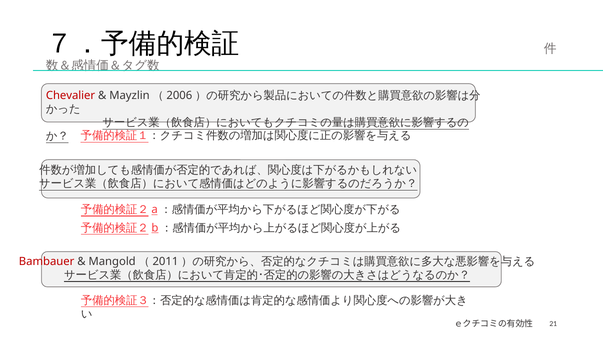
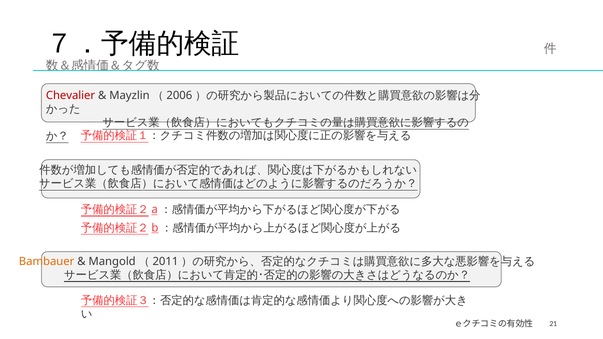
Bambauer colour: red -> orange (47, 262)
